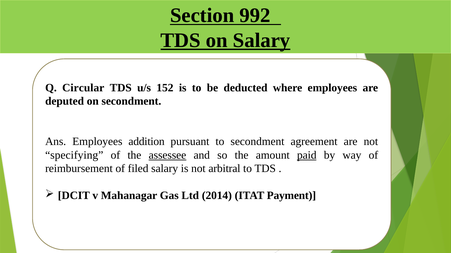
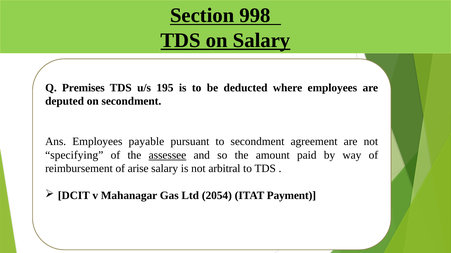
992: 992 -> 998 (255, 16)
Circular: Circular -> Premises (83, 88)
152: 152 -> 195 (165, 88)
addition: addition -> payable (146, 142)
paid underline: present -> none (307, 156)
filed: filed -> arise (138, 169)
2014: 2014 -> 2054 (217, 196)
